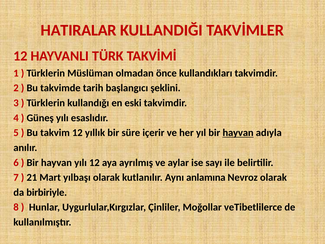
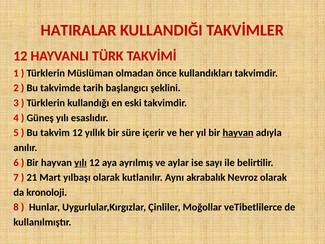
yılı underline: none -> present (81, 162)
anlamına: anlamına -> akrabalık (206, 177)
birbiriyle: birbiriyle -> kronoloji (47, 192)
